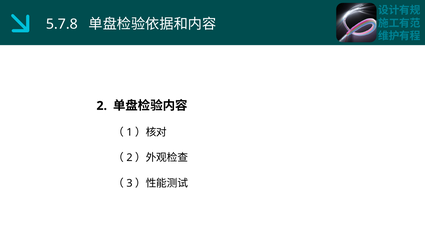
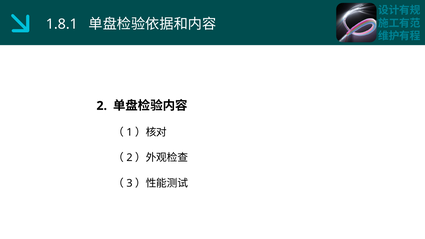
5.7.8: 5.7.8 -> 1.8.1 (62, 24)
